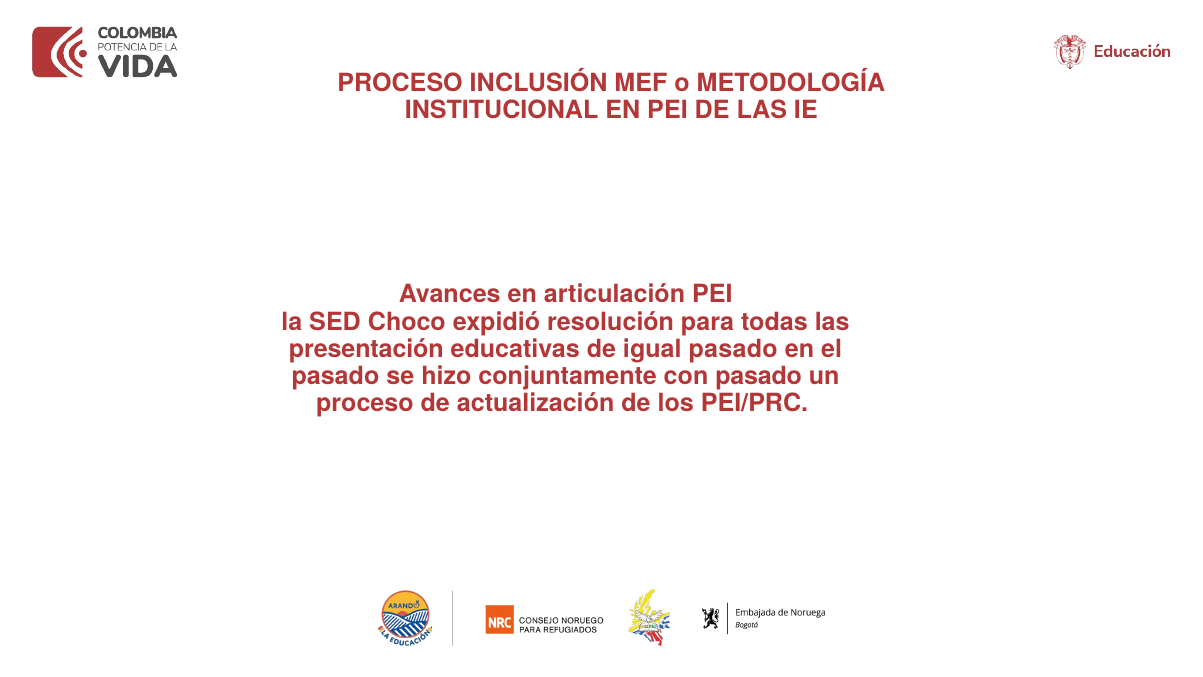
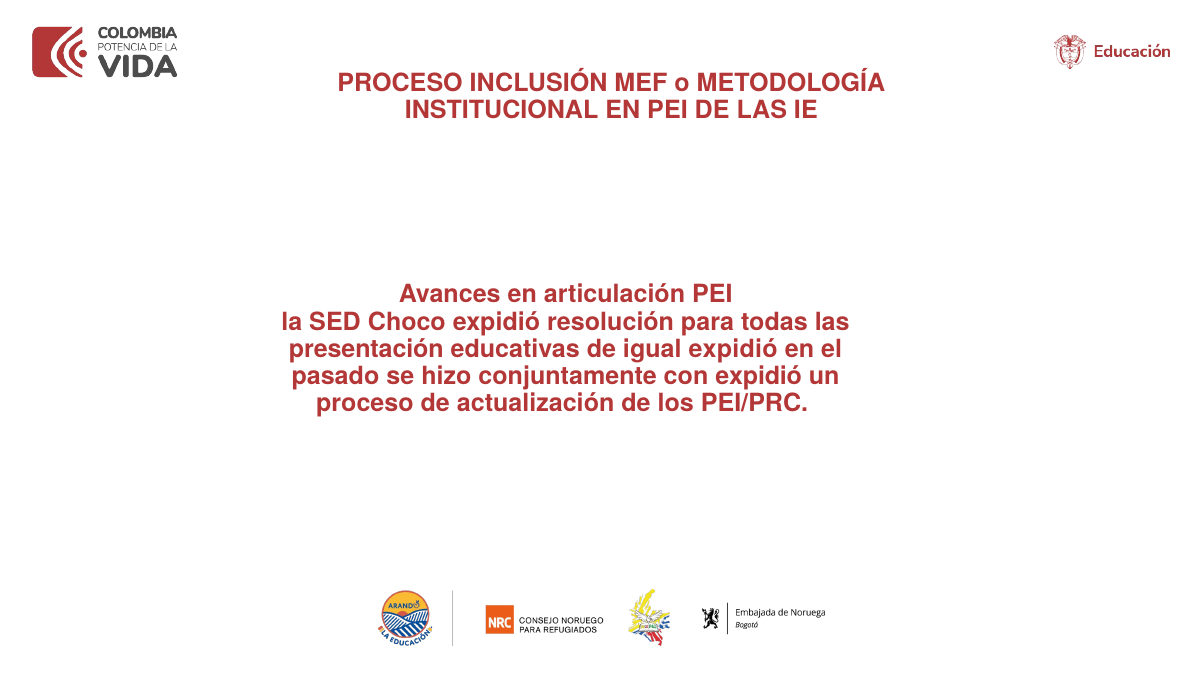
igual pasado: pasado -> expidió (733, 349)
con pasado: pasado -> expidió (759, 376)
